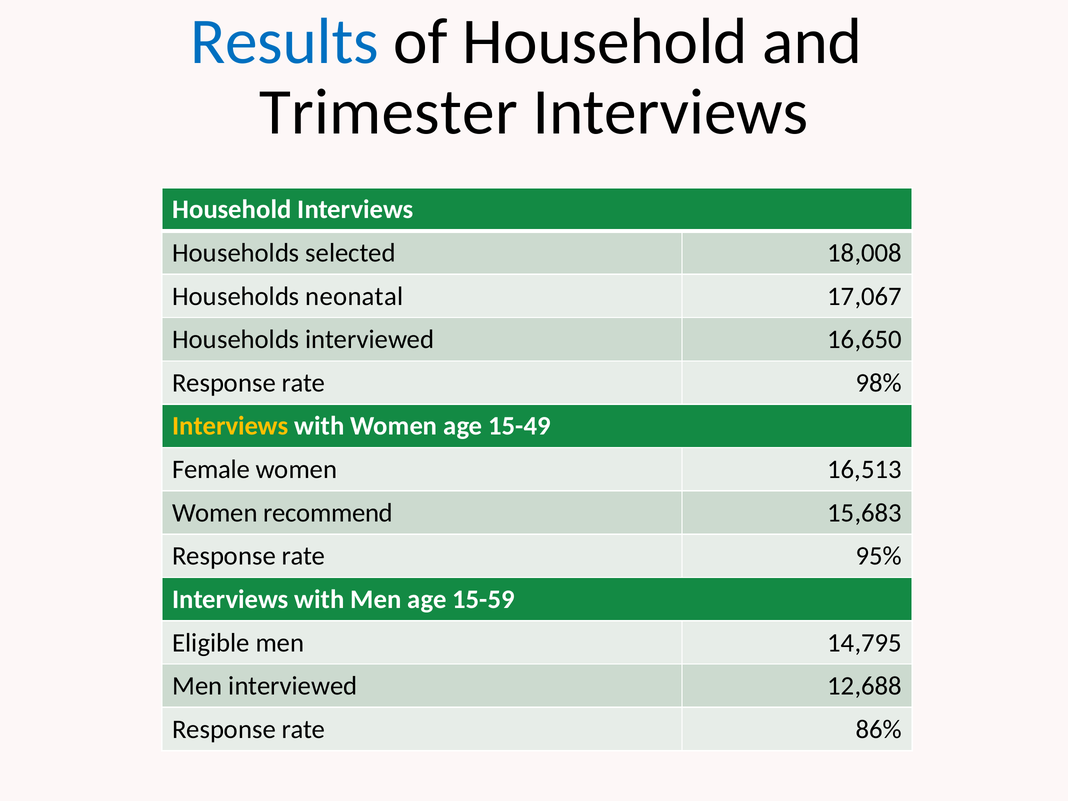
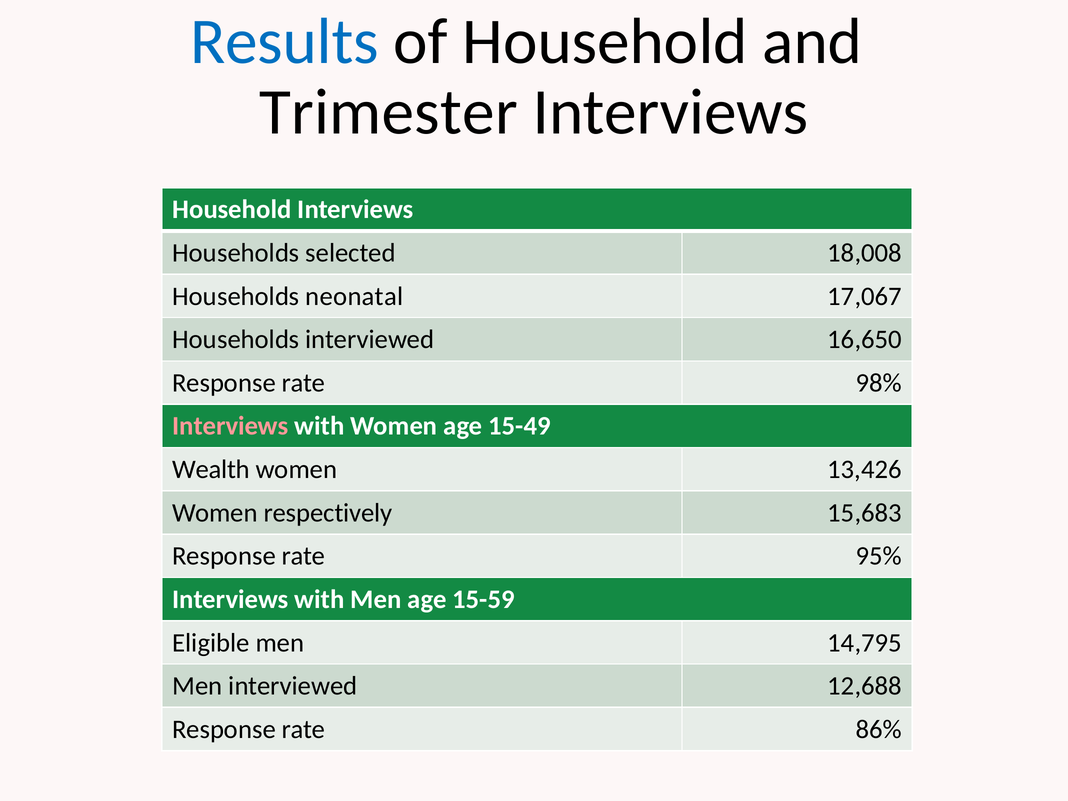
Interviews colour: yellow -> pink (230, 426)
Female: Female -> Wealth (211, 469)
16,513: 16,513 -> 13,426 (865, 469)
recommend: recommend -> respectively (328, 513)
